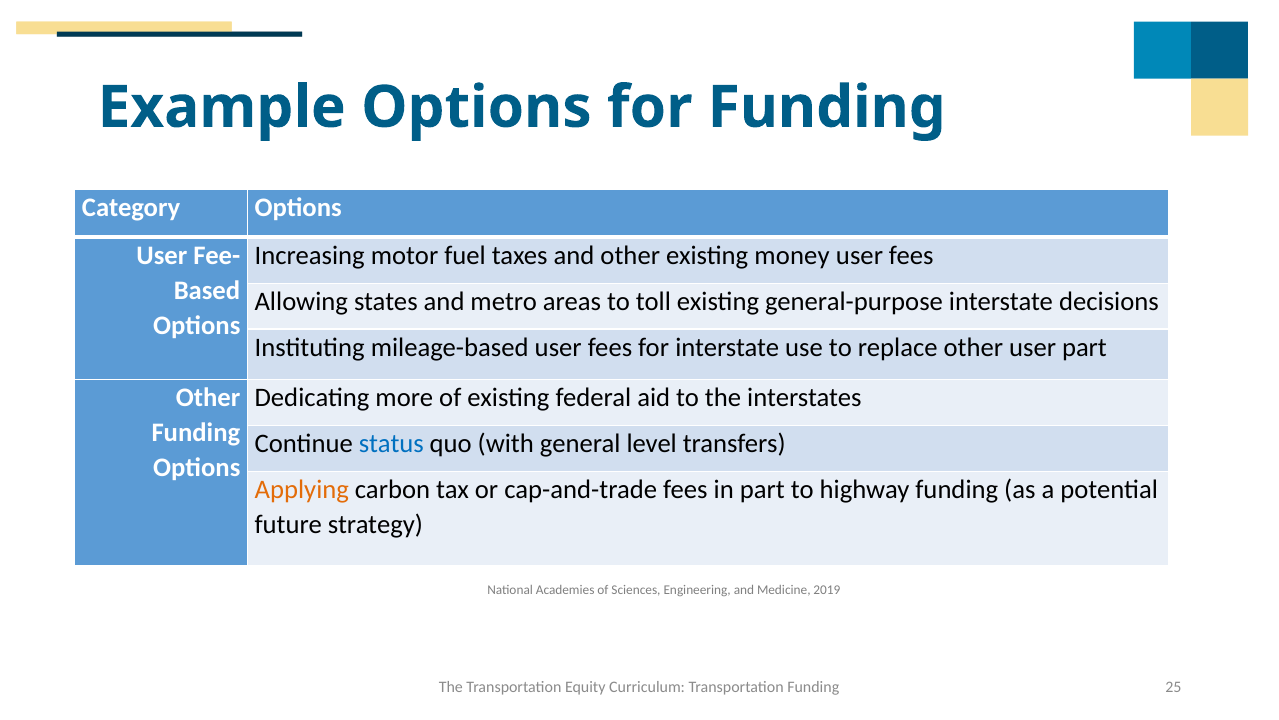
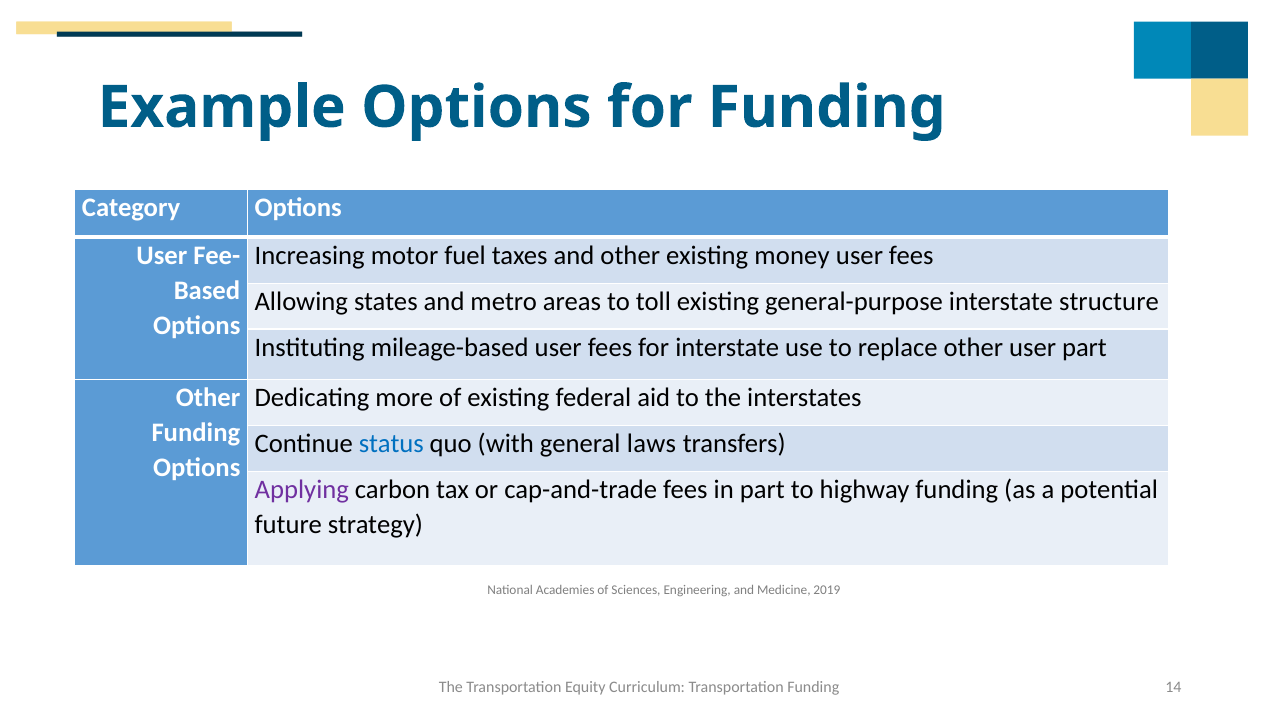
decisions: decisions -> structure (1109, 302)
level: level -> laws (652, 444)
Applying colour: orange -> purple (302, 490)
25: 25 -> 14 (1173, 687)
